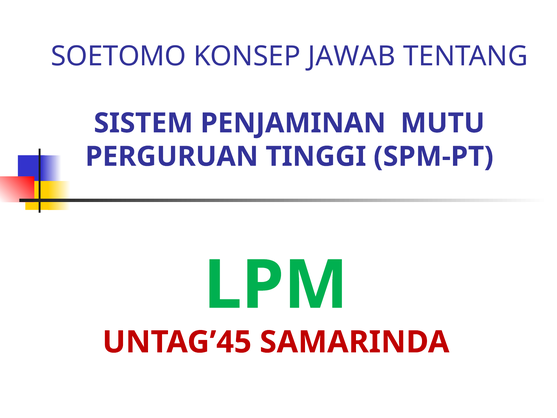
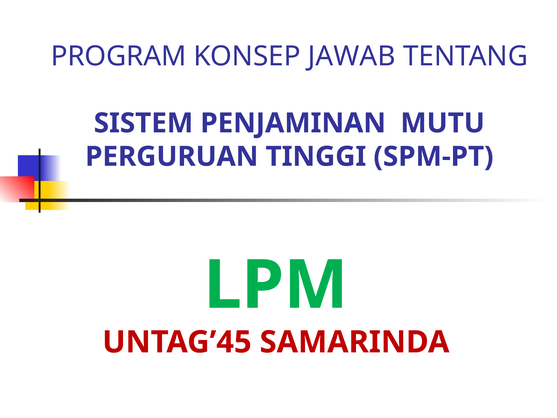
SOETOMO: SOETOMO -> PROGRAM (119, 56)
